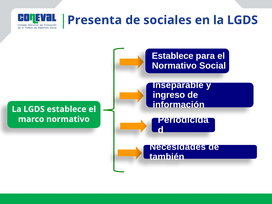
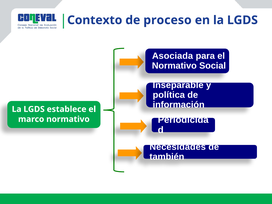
Presenta: Presenta -> Contexto (95, 20)
sociales: sociales -> proceso (168, 20)
Establece: Establece -> Asociada (173, 56)
ingreso: ingreso -> política (169, 95)
